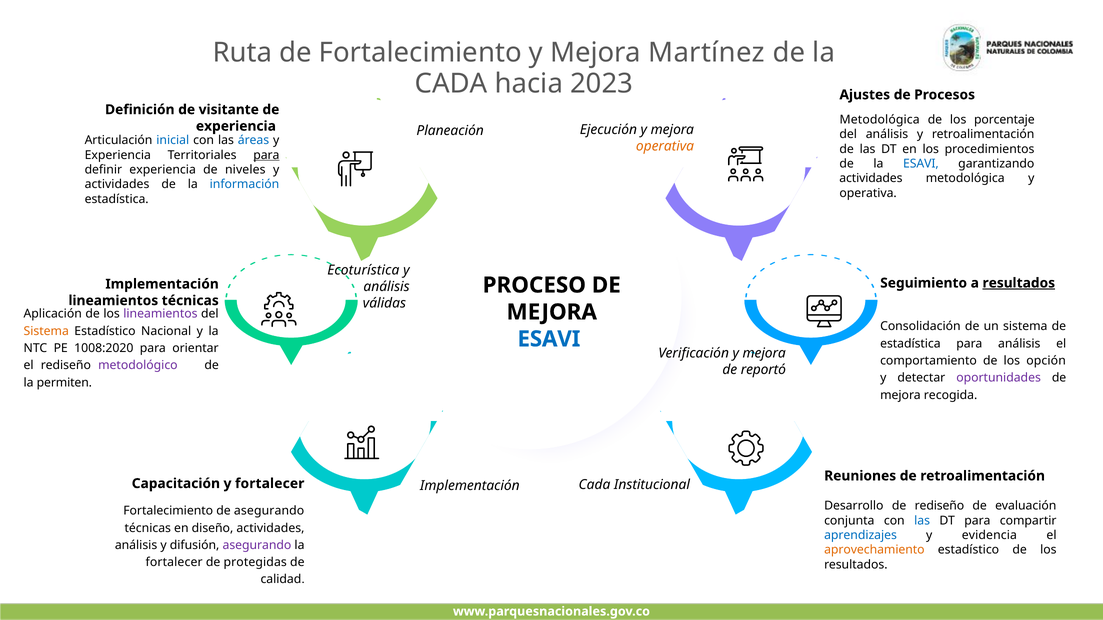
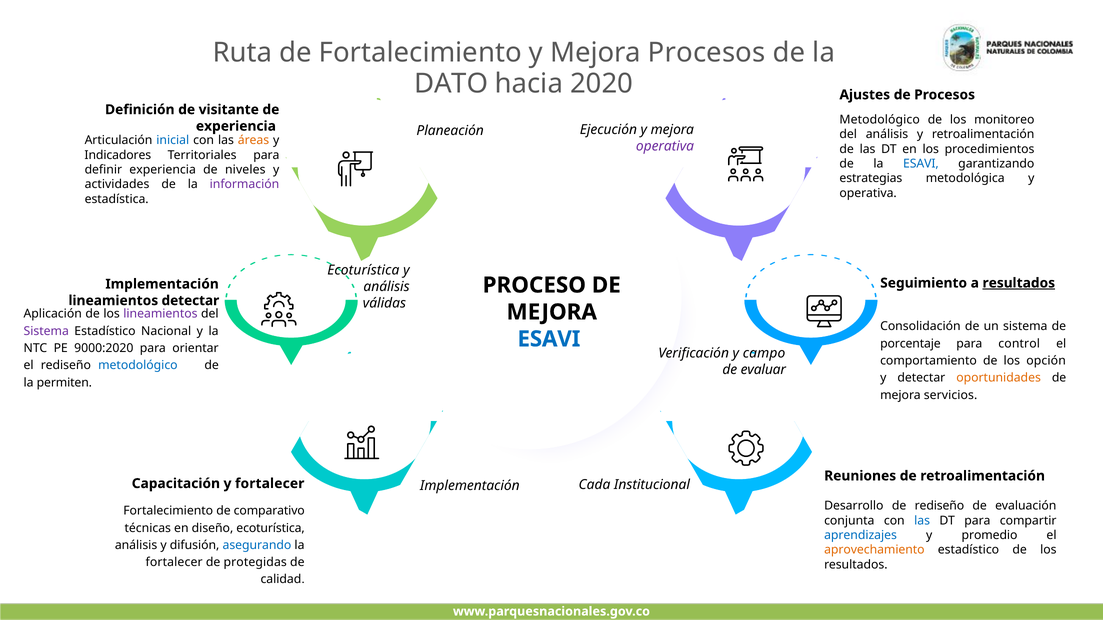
Mejora Martínez: Martínez -> Procesos (707, 53)
CADA: CADA -> DATO (451, 84)
2023: 2023 -> 2020 (602, 84)
Metodológica: Metodológica -> Metodológico (880, 120)
porcentaje: porcentaje -> monitoreo (1004, 120)
áreas colour: blue -> orange (253, 140)
operativa colour: orange -> purple (665, 146)
Experiencia: Experiencia -> Indicadores (118, 155)
para underline: present -> none (266, 155)
actividades: actividades -> estrategias (871, 179)
información colour: blue -> purple (244, 185)
lineamientos técnicas: técnicas -> detectar (190, 301)
Sistema colour: orange -> purple (46, 331)
estadística: estadística -> porcentaje (910, 344)
para análisis: análisis -> control (1019, 344)
1008:2020: 1008:2020 -> 9000:2020 (104, 348)
Verificación y mejora: mejora -> campo (764, 354)
metodológico colour: purple -> blue (138, 366)
reportó: reportó -> evaluar (763, 370)
oportunidades colour: purple -> orange (999, 378)
recogida: recogida -> servicios (951, 395)
de asegurando: asegurando -> comparativo (269, 511)
diseño actividades: actividades -> ecoturística (271, 528)
evidencia: evidencia -> promedio (990, 536)
asegurando colour: purple -> blue (257, 546)
